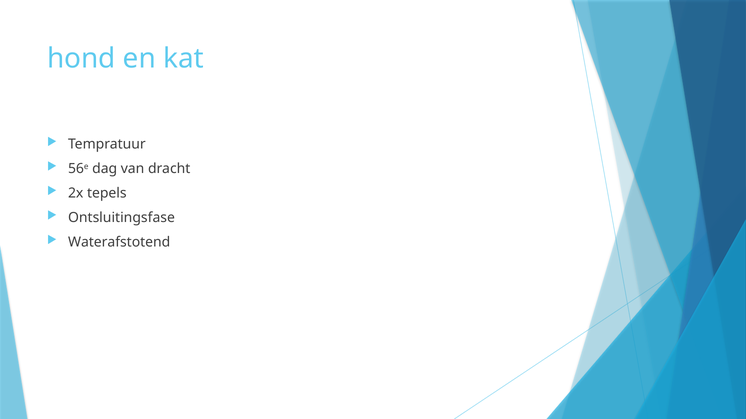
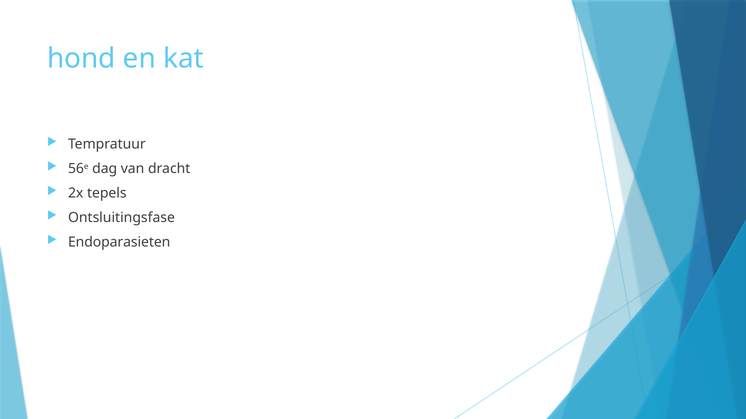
Waterafstotend: Waterafstotend -> Endoparasieten (119, 243)
